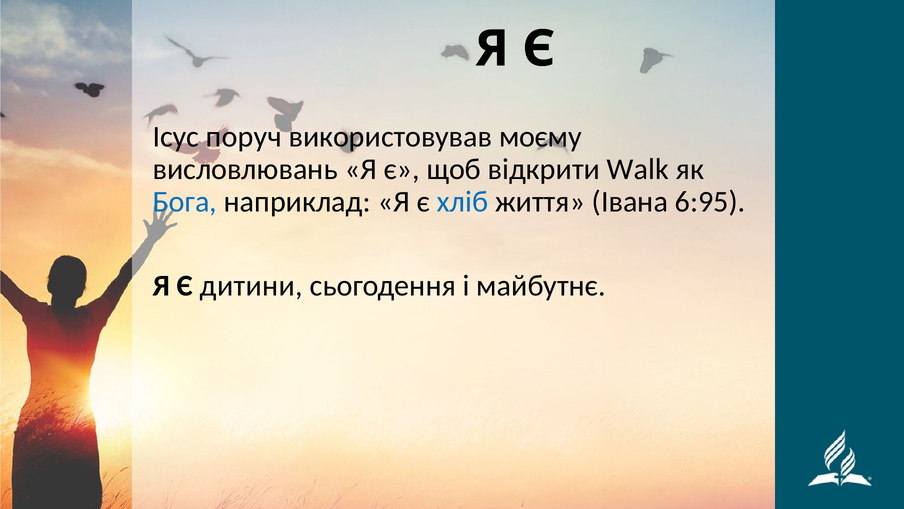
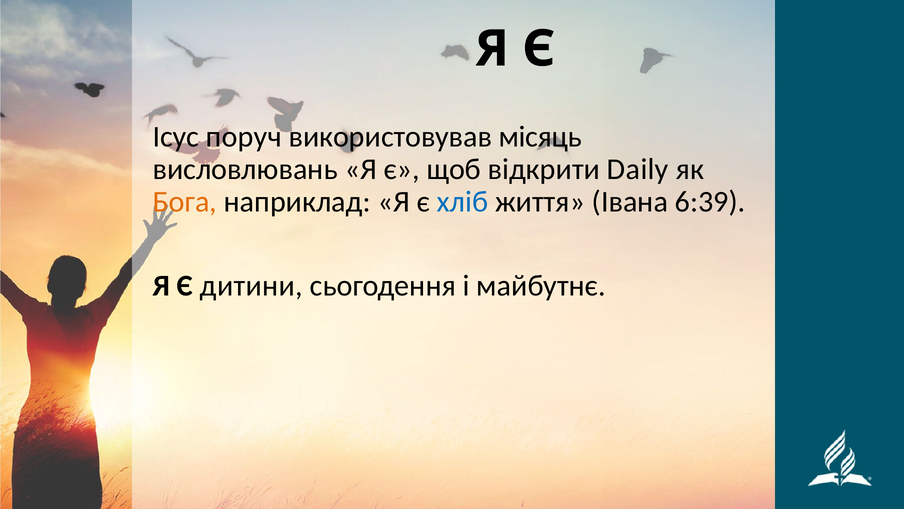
моєму: моєму -> місяць (540, 137)
Walk: Walk -> Daily (638, 169)
Бога colour: blue -> orange (185, 202)
6:95: 6:95 -> 6:39 (710, 202)
